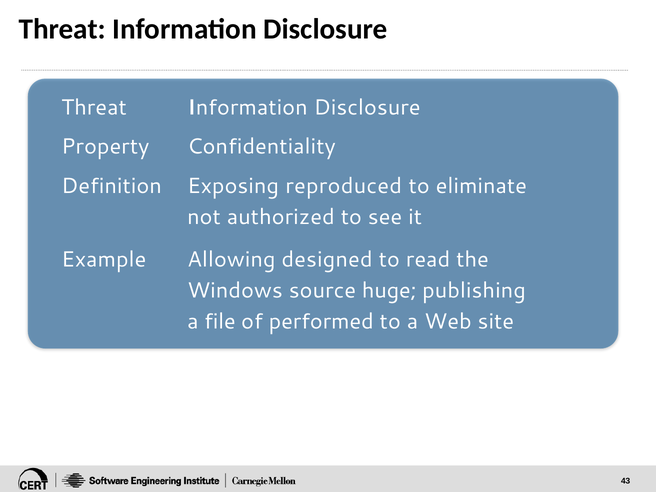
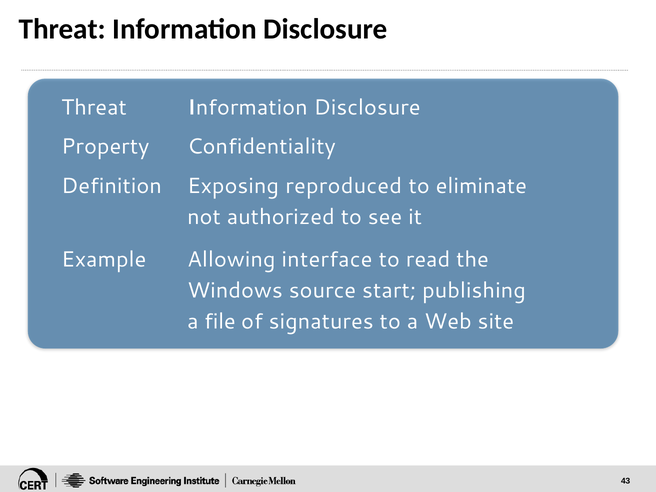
designed: designed -> interface (327, 260)
huge: huge -> start (389, 290)
performed: performed -> signatures (321, 321)
